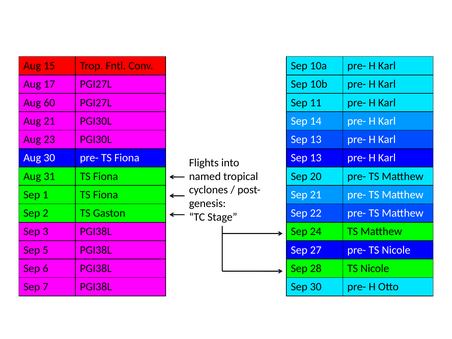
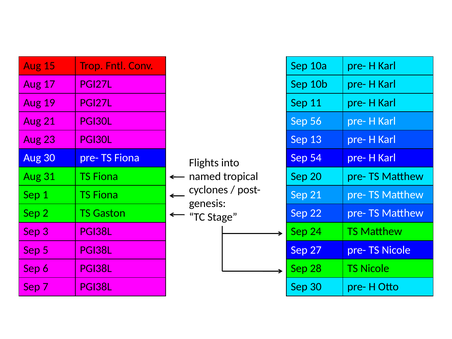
60: 60 -> 19 (49, 103)
14: 14 -> 56 (316, 121)
13: 13 -> 54 (316, 158)
